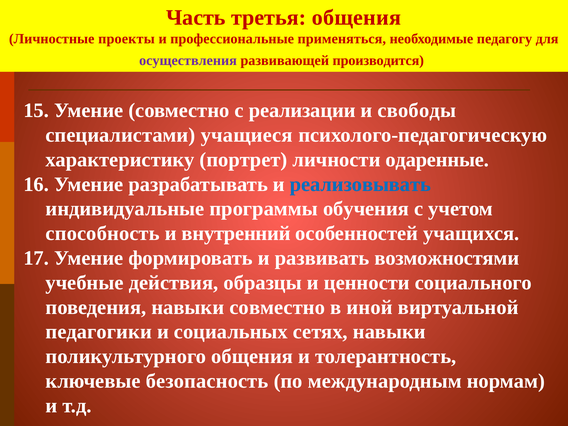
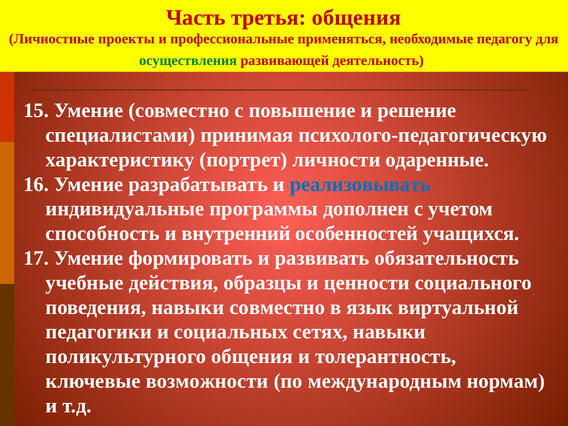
осуществления colour: purple -> green (188, 61)
производится: производится -> деятельность (378, 61)
реализации: реализации -> повышение (302, 110)
свободы: свободы -> решение (417, 110)
учащиеся: учащиеся -> принимая (247, 135)
обучения: обучения -> дополнен (366, 209)
возможностями: возможностями -> обязательность (447, 258)
иной: иной -> язык (370, 307)
безопасность: безопасность -> возможности (207, 381)
